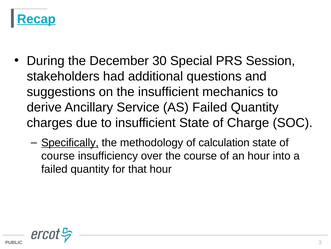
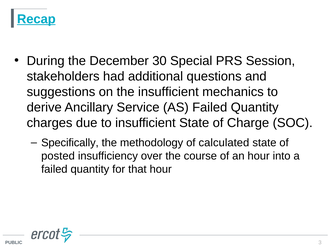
Specifically underline: present -> none (70, 142)
calculation: calculation -> calculated (224, 142)
course: course -> posted (58, 156)
